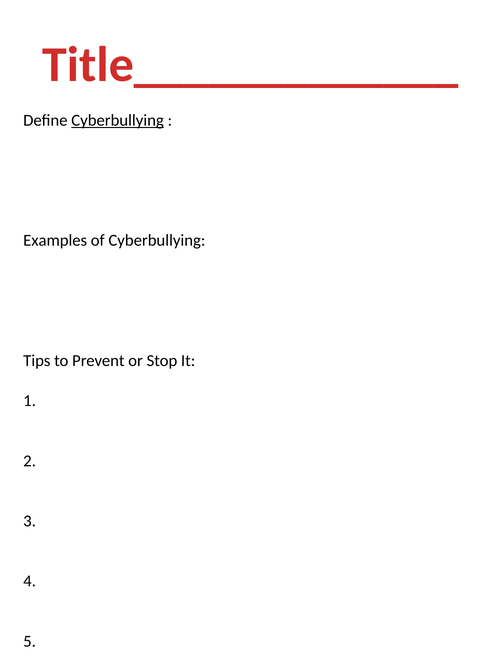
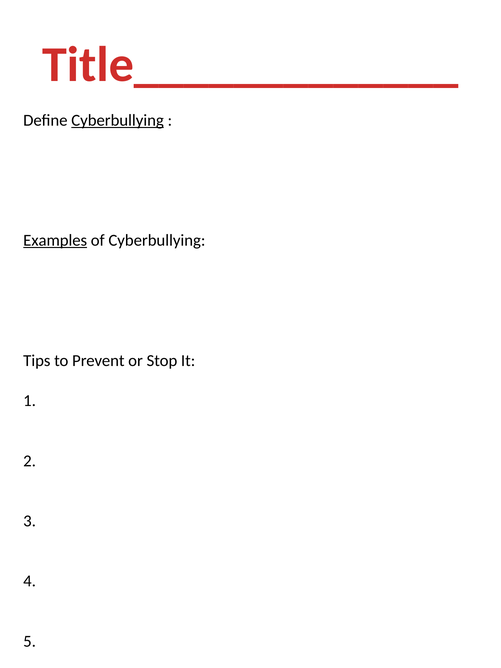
Examples underline: none -> present (55, 240)
